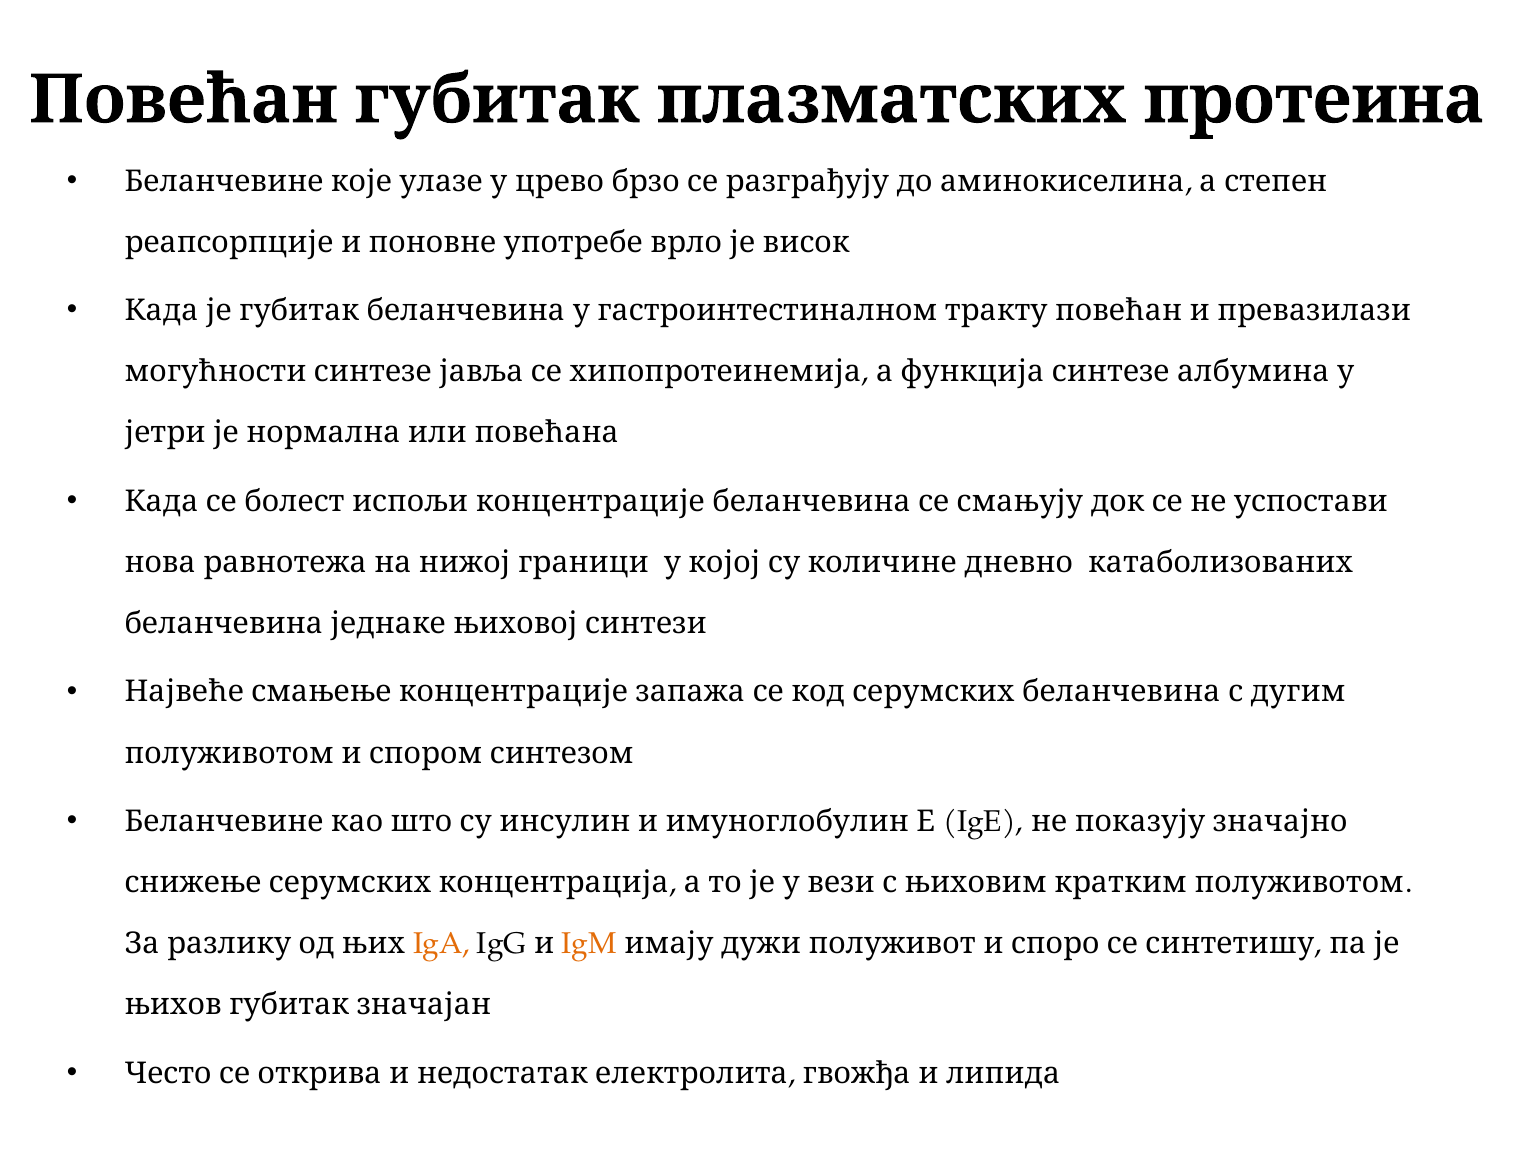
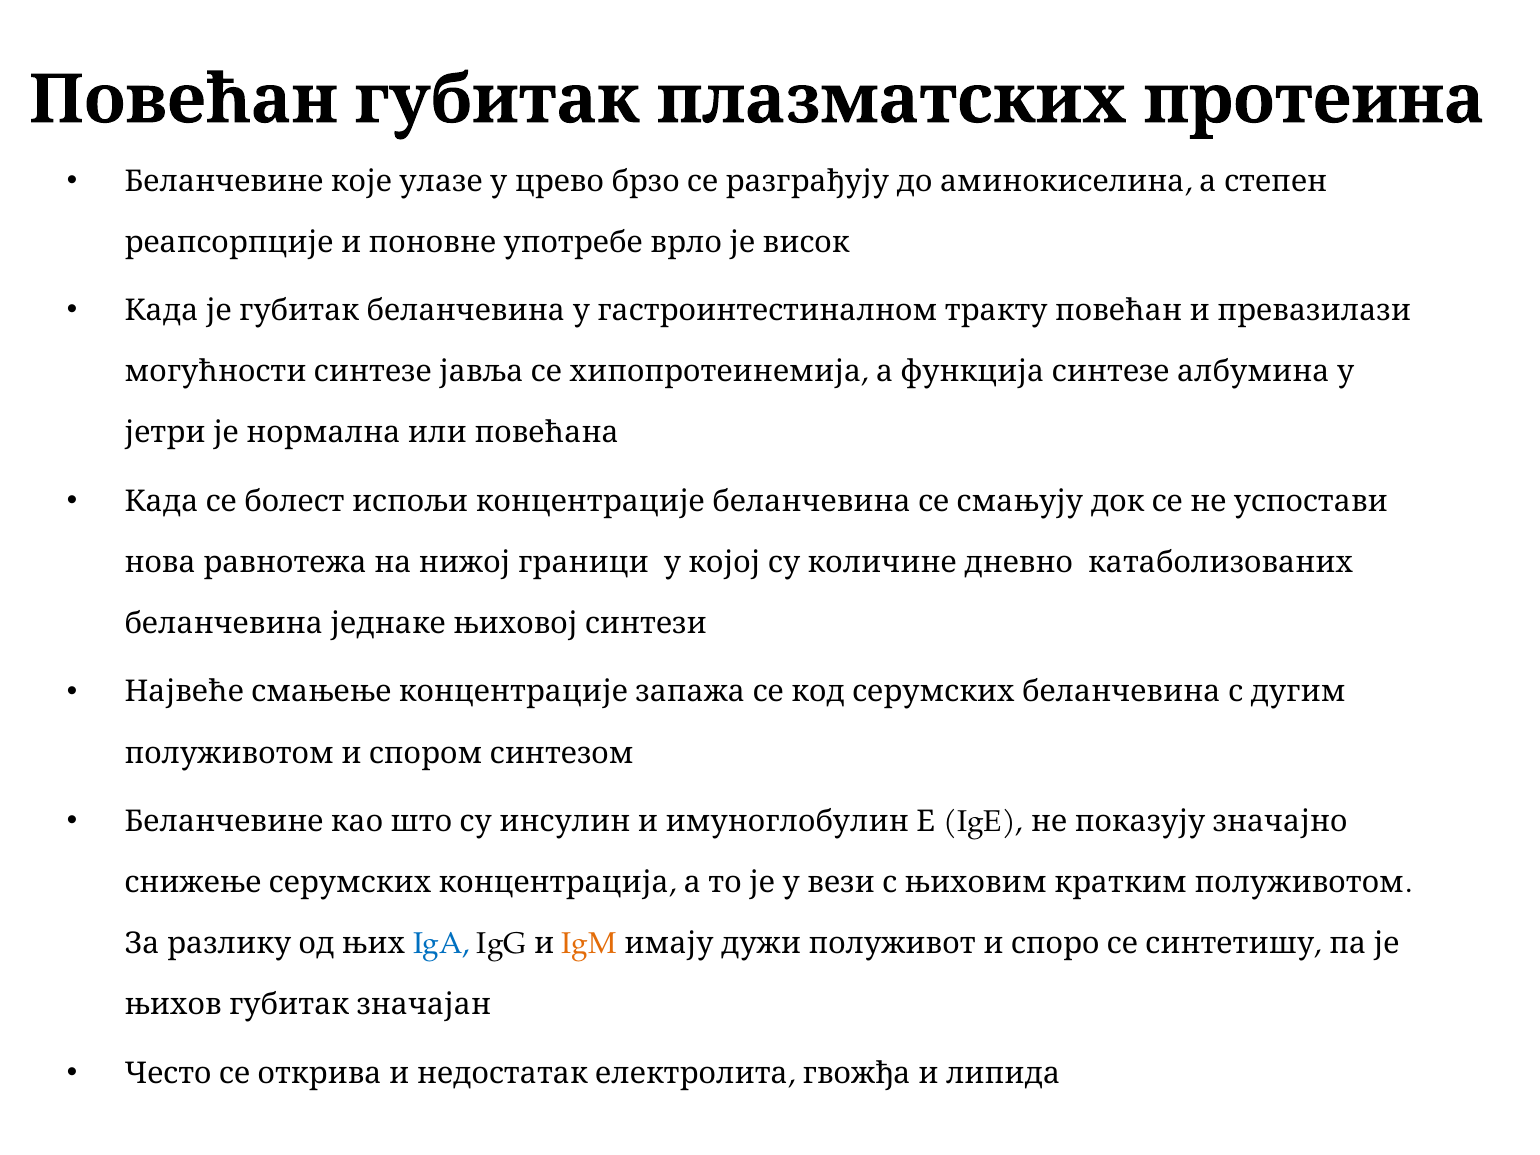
IgA colour: orange -> blue (441, 944)
